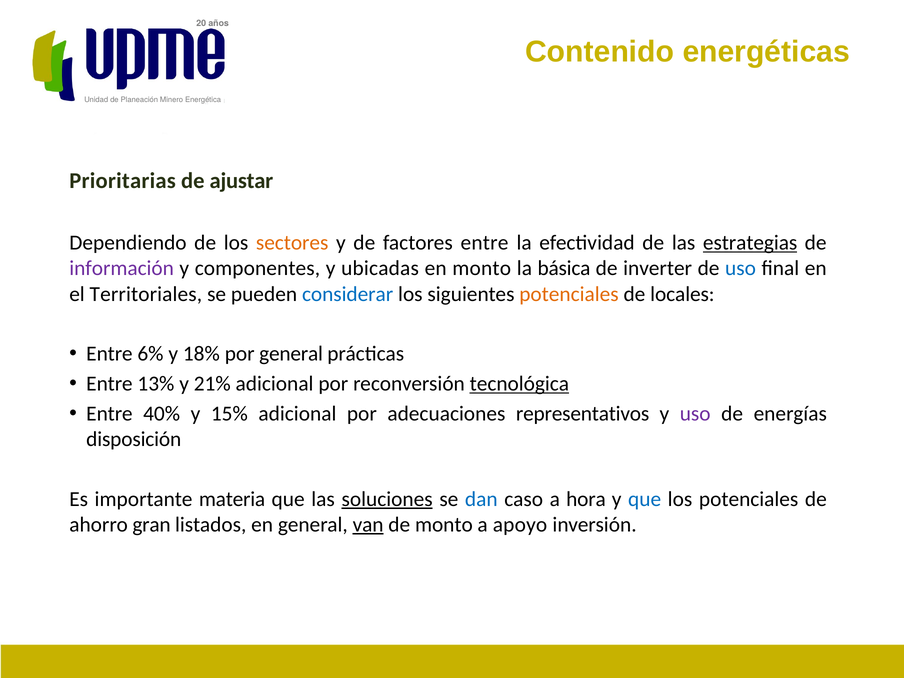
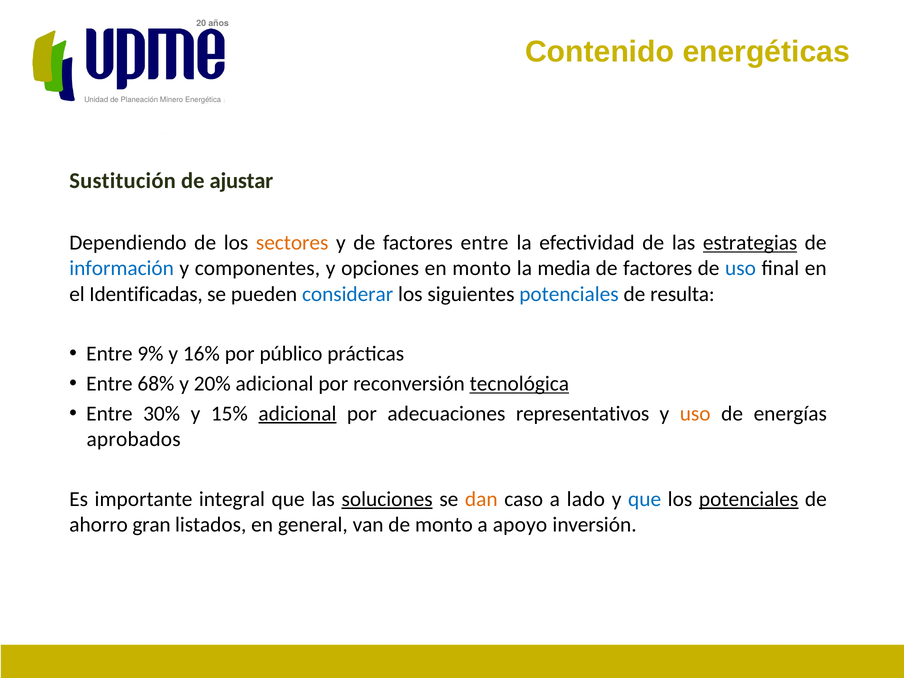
Prioritarias: Prioritarias -> Sustitución (123, 181)
información colour: purple -> blue (122, 268)
ubicadas: ubicadas -> opciones (380, 268)
básica: básica -> media (564, 268)
inverter: inverter -> factores (658, 268)
Territoriales: Territoriales -> Identificadas (146, 294)
potenciales colour: orange -> blue (569, 294)
locales: locales -> resulta (682, 294)
6%: 6% -> 9% (150, 354)
18%: 18% -> 16% (201, 354)
por general: general -> público (291, 354)
13%: 13% -> 68% (156, 384)
21%: 21% -> 20% (212, 384)
40%: 40% -> 30% (162, 414)
adicional underline: none -> present (297, 414)
uso colour: purple -> orange (695, 414)
disposición: disposición -> aprobados (134, 439)
materia: materia -> integral (232, 499)
dan colour: blue -> orange (481, 499)
hora: hora -> lado (586, 499)
potenciales underline: none -> present (749, 499)
van underline: present -> none (368, 525)
